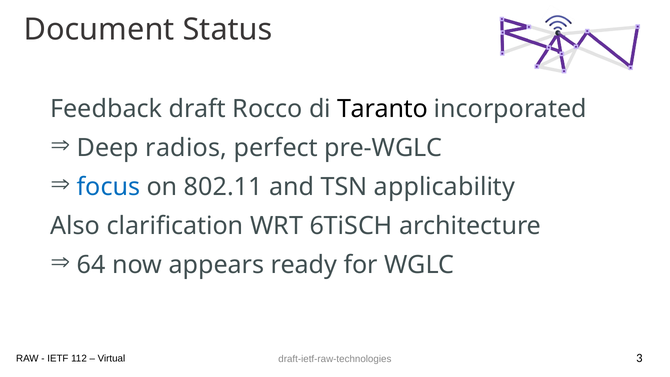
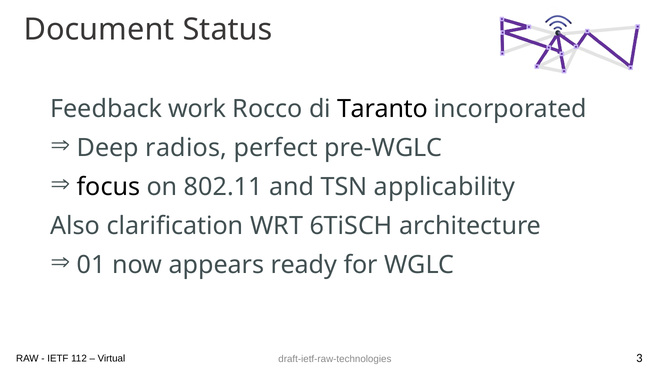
draft: draft -> work (197, 109)
focus colour: blue -> black (109, 187)
64: 64 -> 01 (91, 265)
